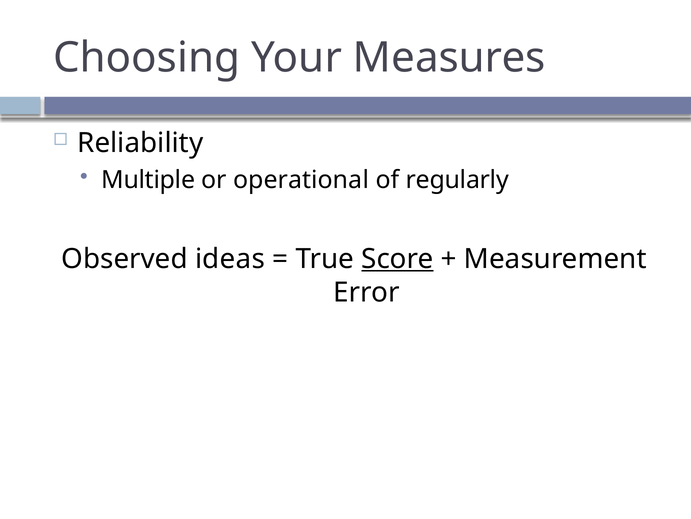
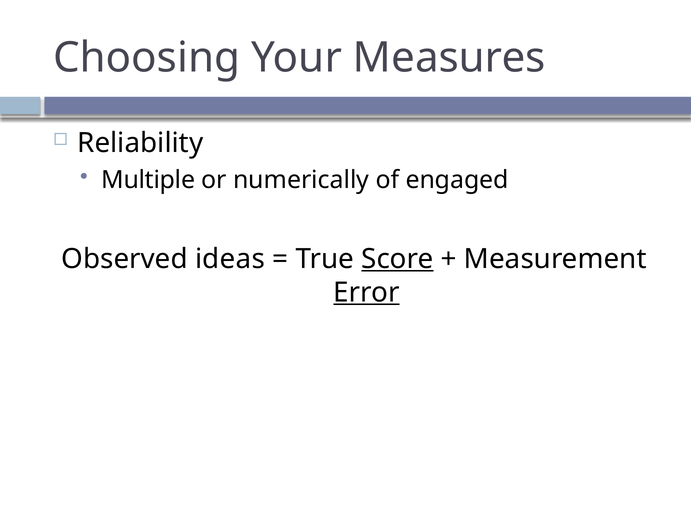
operational: operational -> numerically (301, 180)
regularly: regularly -> engaged (457, 180)
Error underline: none -> present (366, 292)
